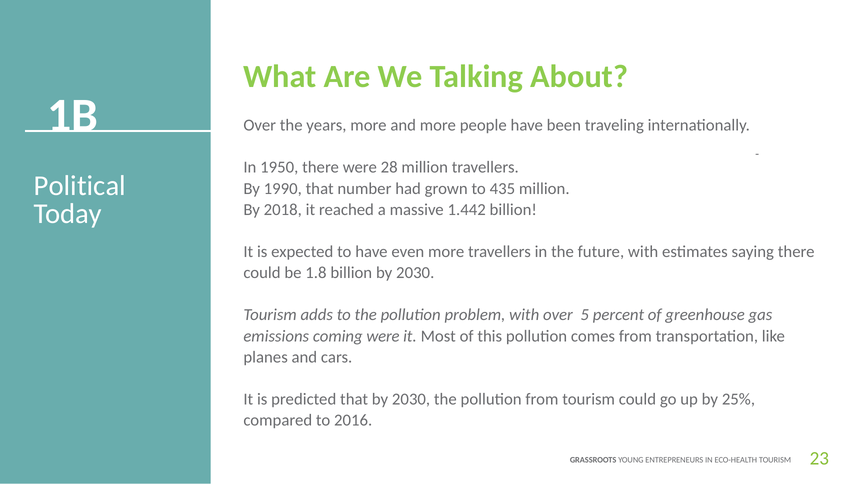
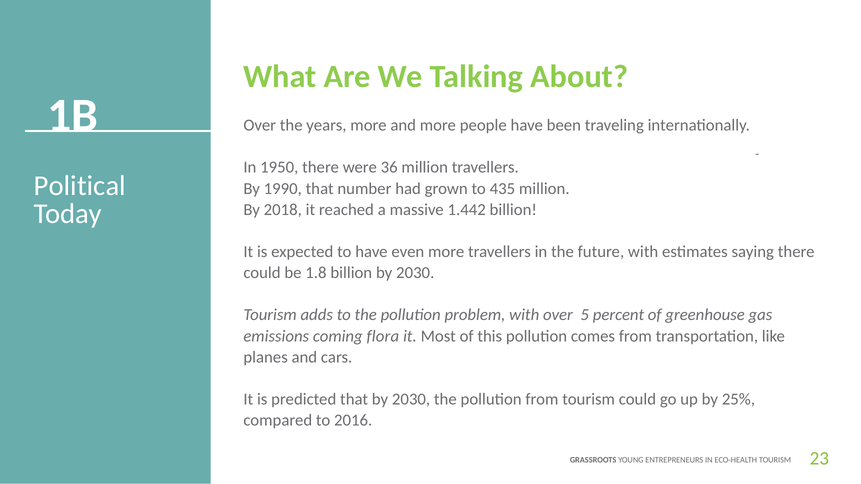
28: 28 -> 36 (389, 168)
coming were: were -> flora (383, 336)
